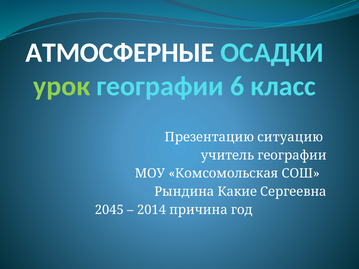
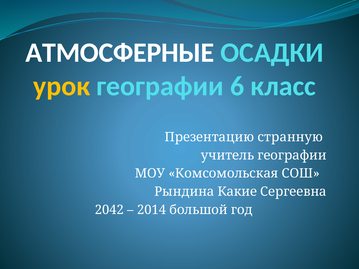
урок colour: light green -> yellow (62, 86)
ситуацию: ситуацию -> странную (290, 137)
2045: 2045 -> 2042 (109, 210)
причина: причина -> большой (199, 210)
